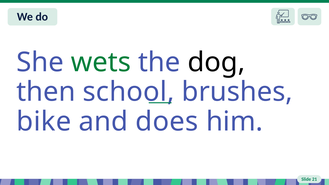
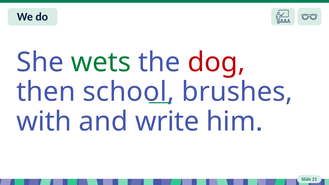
dog colour: black -> red (216, 62)
bike: bike -> with (44, 122)
does: does -> write (167, 122)
